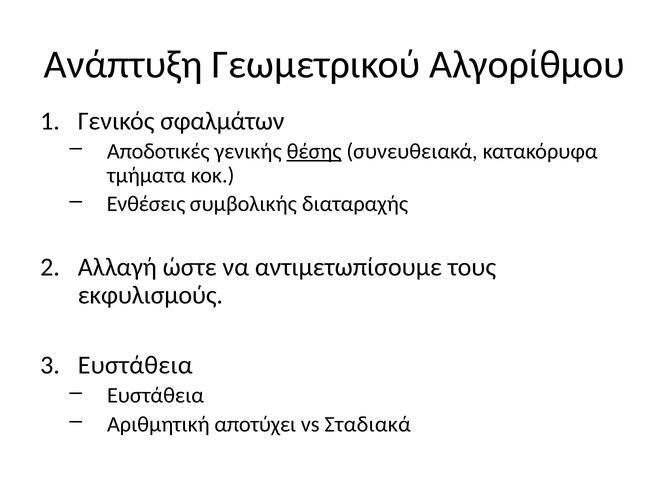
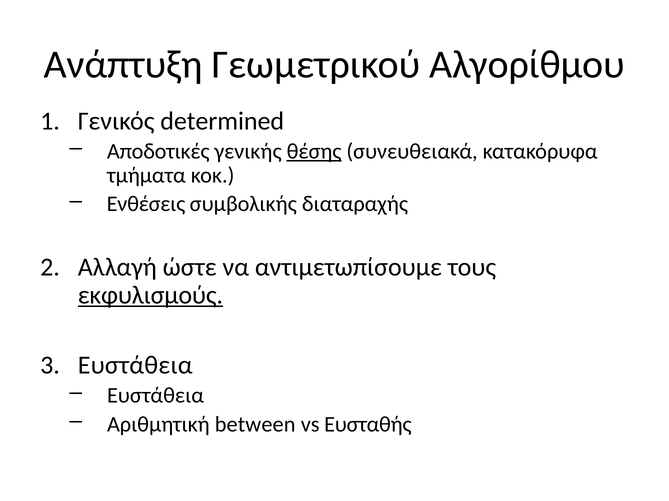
σφαλμάτων: σφαλμάτων -> determined (222, 121)
εκφυλισμούς underline: none -> present (150, 296)
αποτύχει: αποτύχει -> between (255, 425)
Σταδιακά: Σταδιακά -> Ευσταθής (368, 425)
